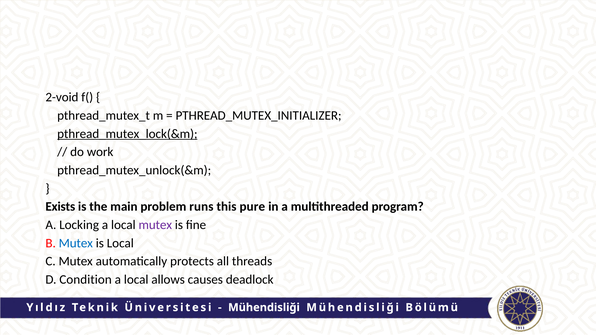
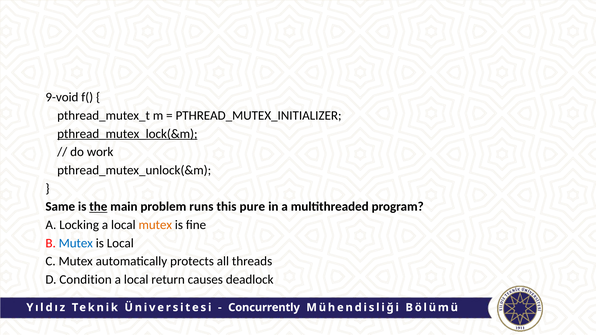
2-void: 2-void -> 9-void (62, 97)
Exists: Exists -> Same (60, 207)
the underline: none -> present (98, 207)
mutex colour: purple -> orange (155, 225)
allows: allows -> return (168, 280)
Mühendisliği: Mühendisliği -> Concurrently (264, 308)
